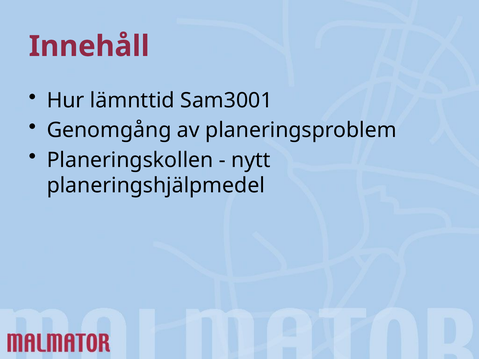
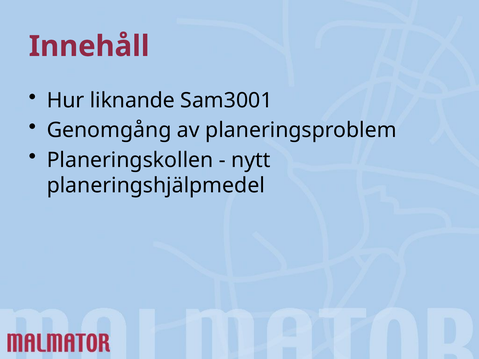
lämnttid: lämnttid -> liknande (132, 100)
